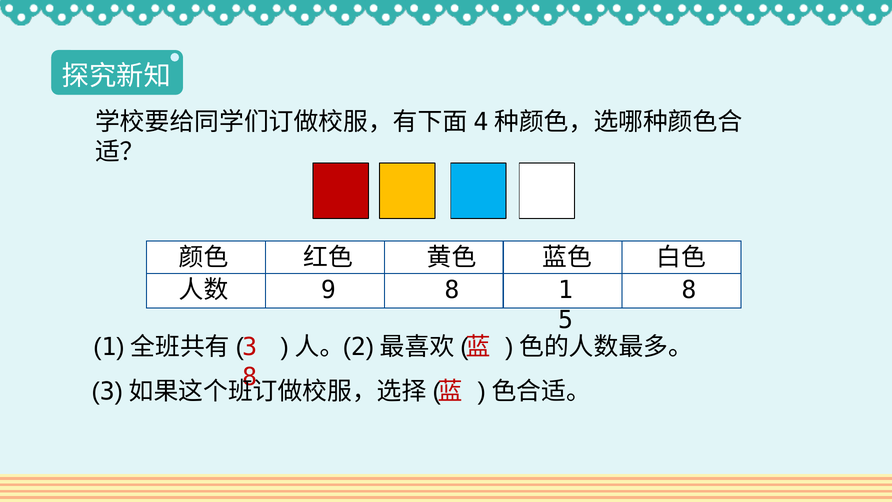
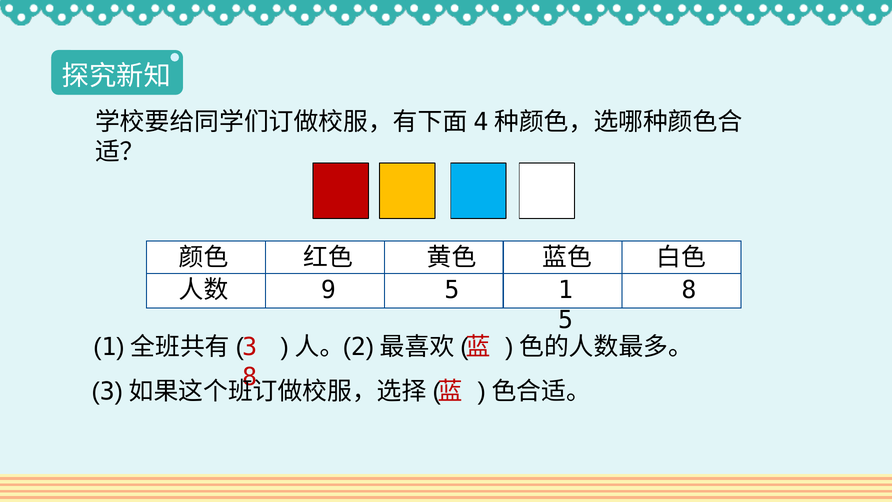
9 8: 8 -> 5 (452, 290)
